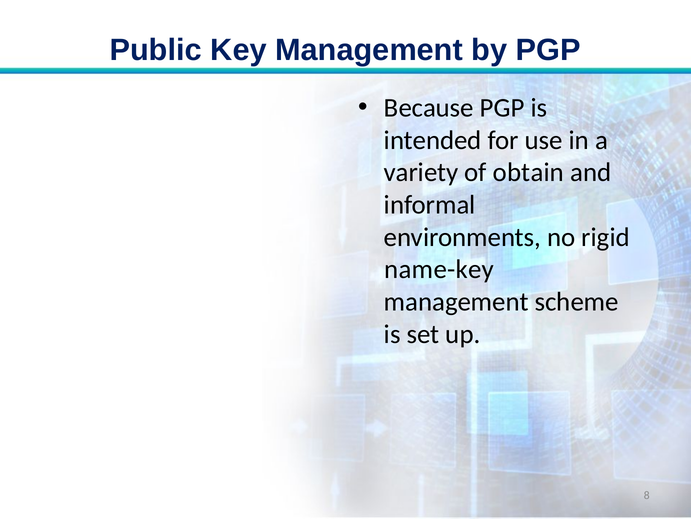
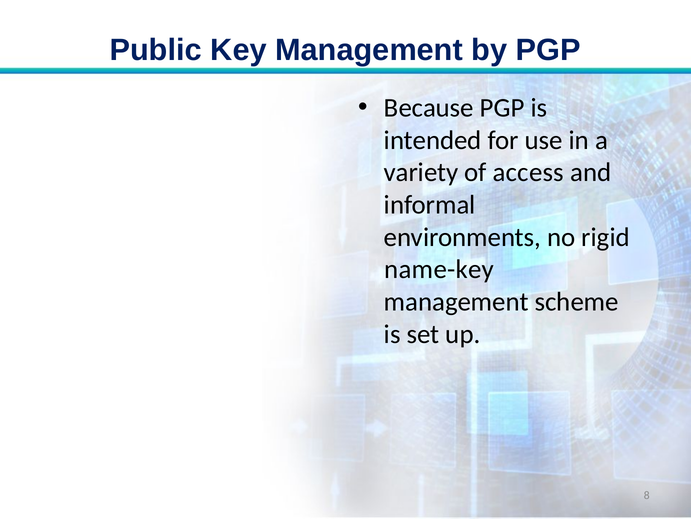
obtain: obtain -> access (528, 172)
